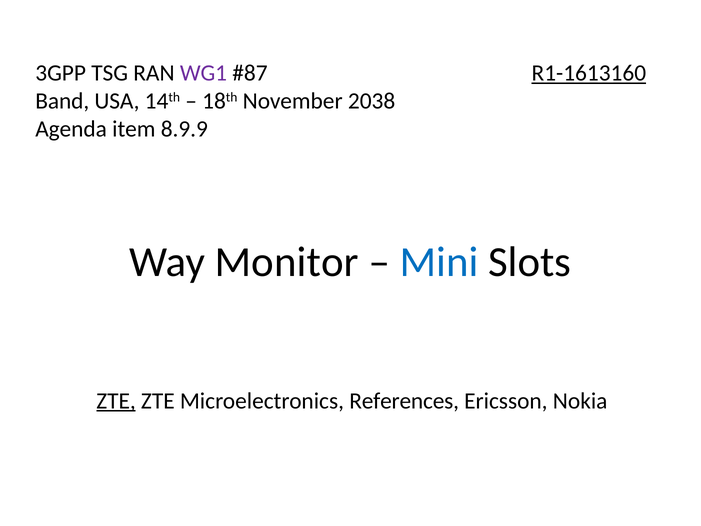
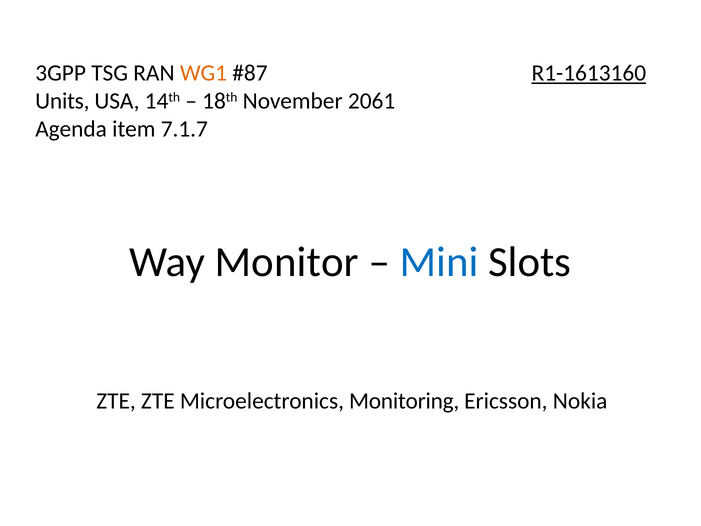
WG1 colour: purple -> orange (203, 73)
Band: Band -> Units (62, 101)
2038: 2038 -> 2061 (372, 101)
8.9.9: 8.9.9 -> 7.1.7 (184, 129)
ZTE underline: present -> none (116, 401)
References: References -> Monitoring (404, 401)
